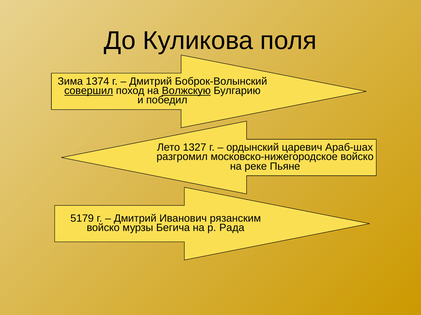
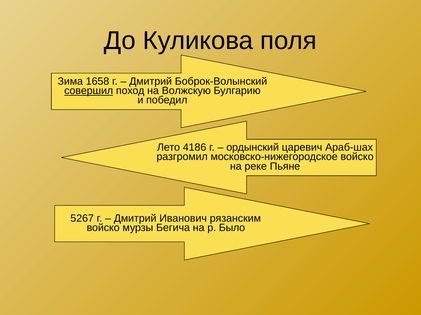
1374: 1374 -> 1658 (98, 81)
Волжскую underline: present -> none (186, 91)
1327: 1327 -> 4186 (195, 148)
5179: 5179 -> 5267 (82, 219)
Рада: Рада -> Было (232, 228)
